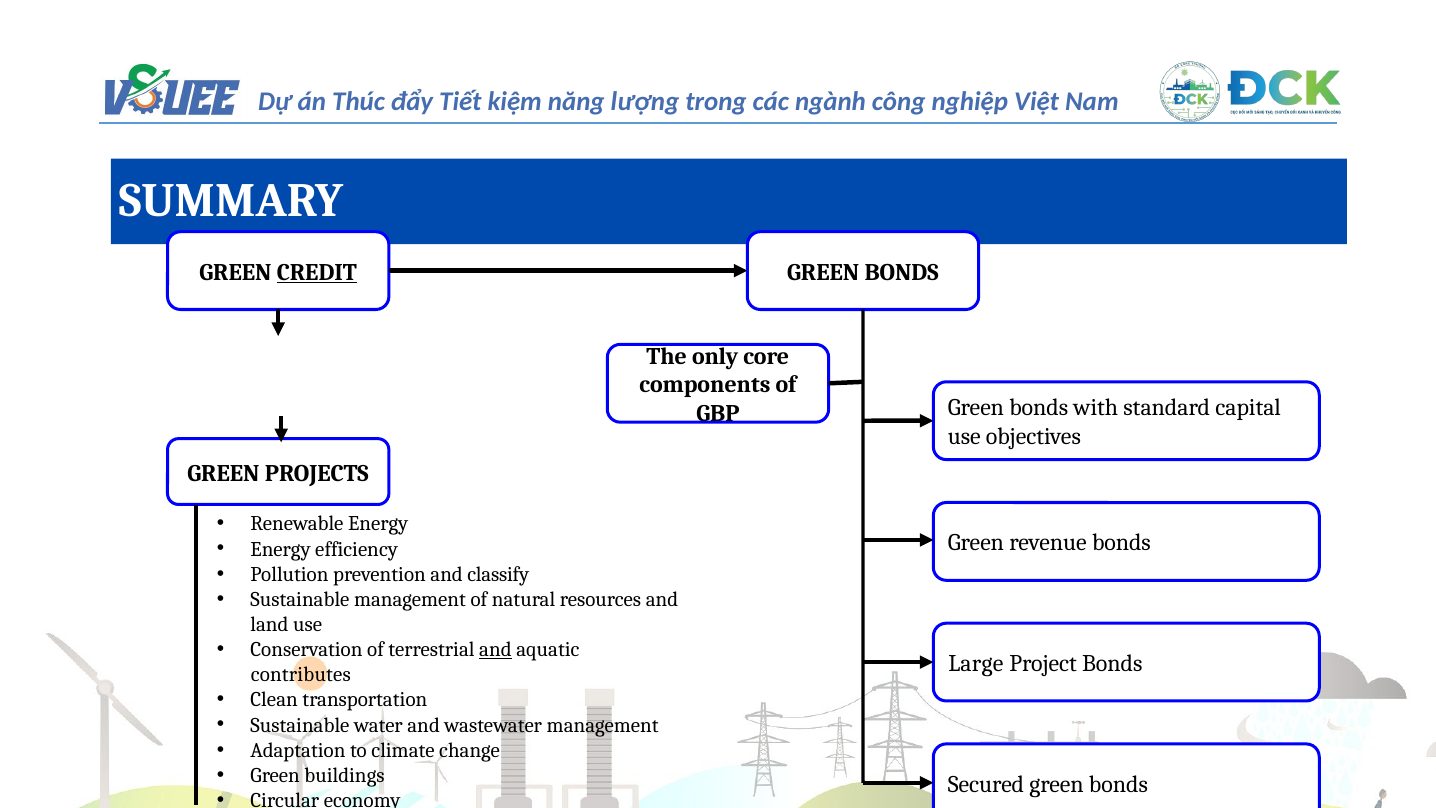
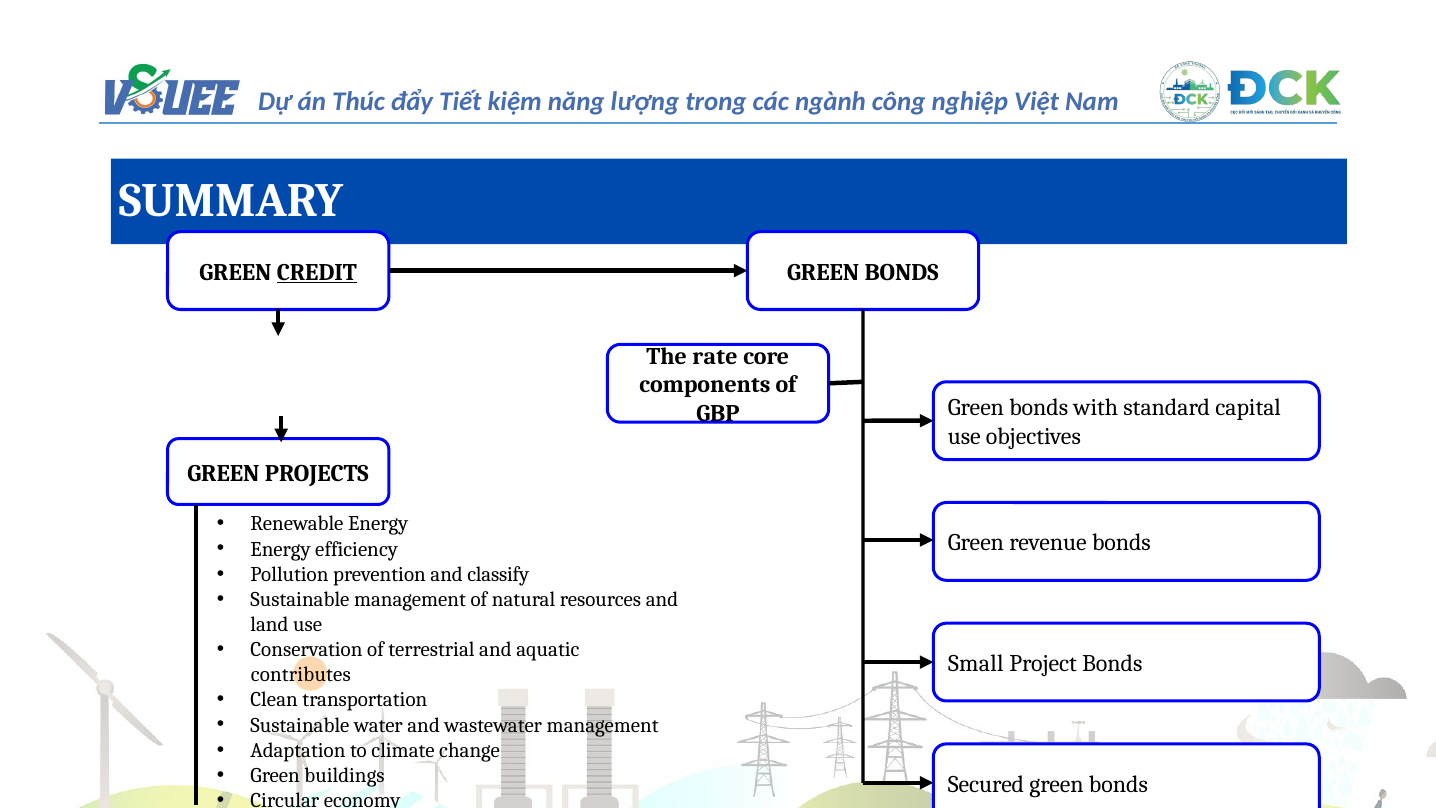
only: only -> rate (715, 356)
and underline: present -> none (495, 649)
Large: Large -> Small (976, 664)
